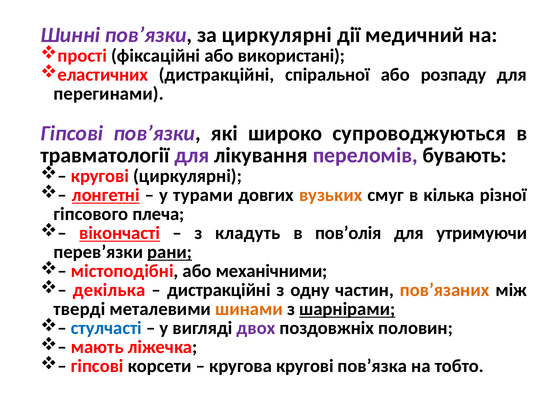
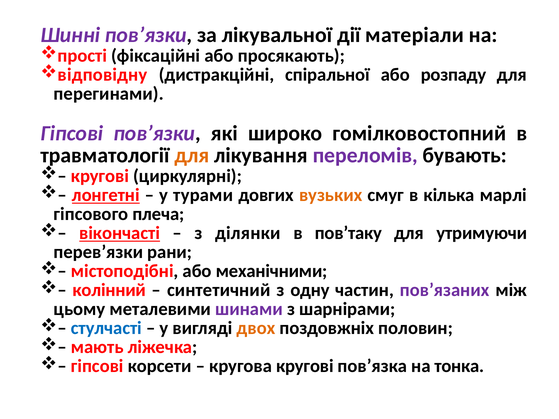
за циркулярні: циркулярні -> лікувальної (277, 35)
медичний: медичний -> матеріали (415, 35)
використані: використані -> просякають (291, 56)
еластичних: еластичних -> відповідну (103, 75)
супроводжуються: супроводжуються -> гомілковостопний (419, 133)
для colour: purple -> orange (192, 156)
різної: різної -> марлі (503, 195)
кладуть: кладуть -> ділянки (248, 233)
пов’олія: пов’олія -> пов’таку (348, 233)
рани underline: present -> none (170, 252)
декілька: декілька -> колінний (109, 290)
дистракційні: дистракційні -> синтетичний (219, 290)
пов’язаних colour: orange -> purple (445, 290)
тверді: тверді -> цьому (80, 309)
шинами colour: orange -> purple (249, 309)
шарнірами underline: present -> none (347, 309)
двох colour: purple -> orange (256, 328)
тобто: тобто -> тонка (459, 366)
